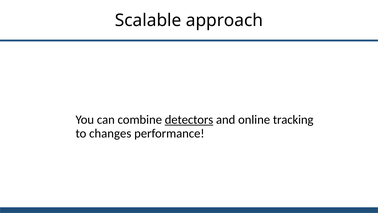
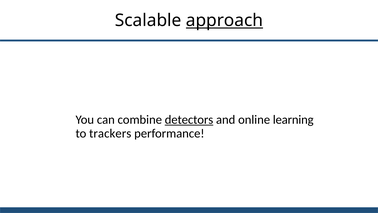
approach underline: none -> present (224, 20)
tracking: tracking -> learning (293, 120)
changes: changes -> trackers (110, 133)
